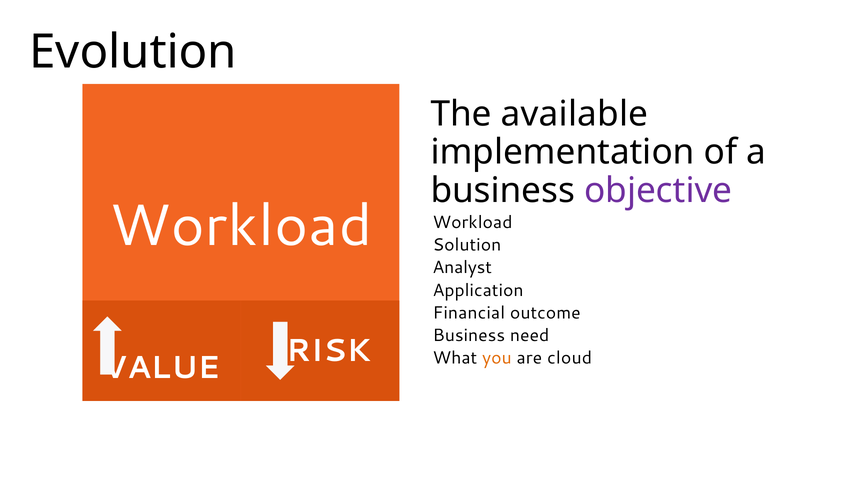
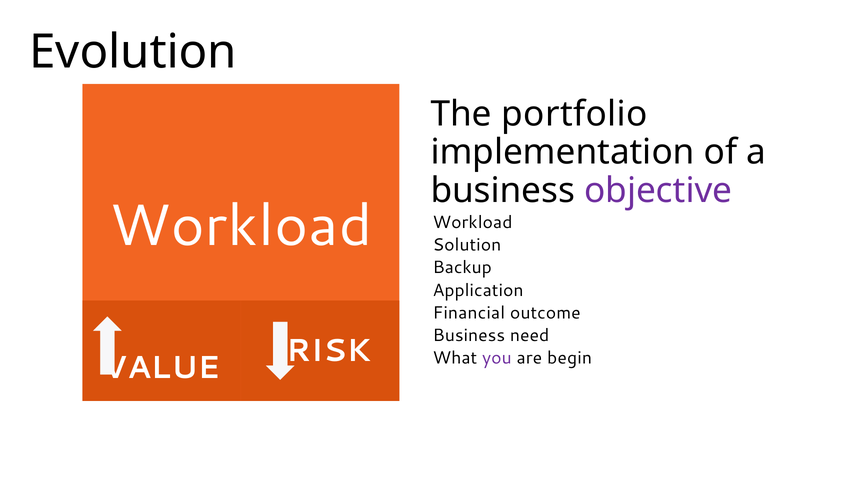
available: available -> portfolio (574, 114)
Analyst: Analyst -> Backup (462, 268)
you colour: orange -> purple (497, 358)
cloud: cloud -> begin (570, 358)
